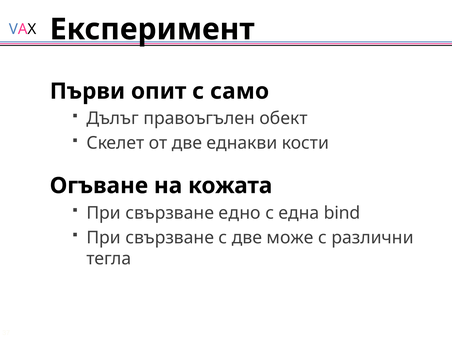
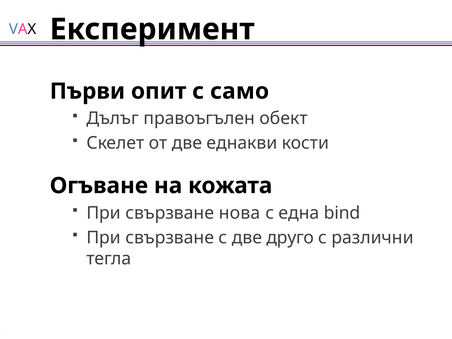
едно: едно -> нова (240, 213)
може: може -> друго (290, 238)
